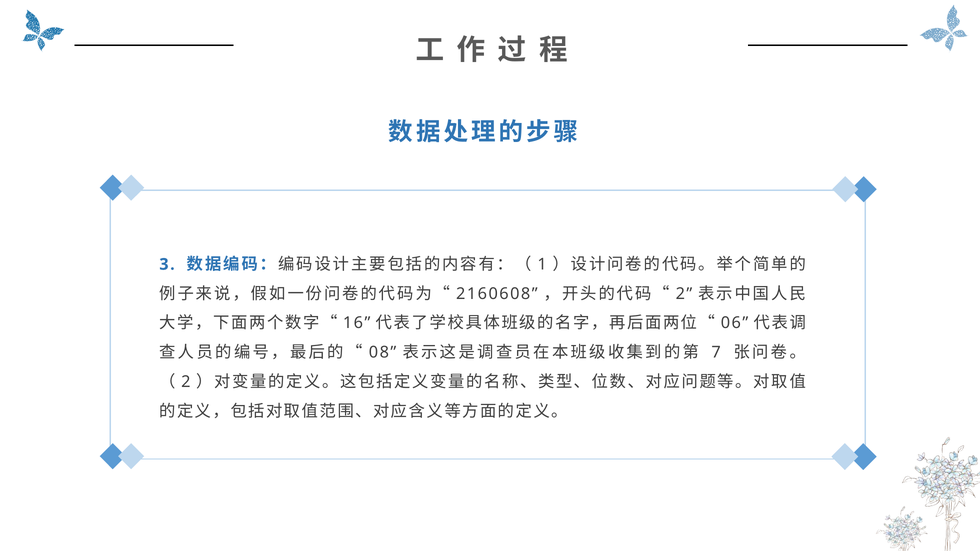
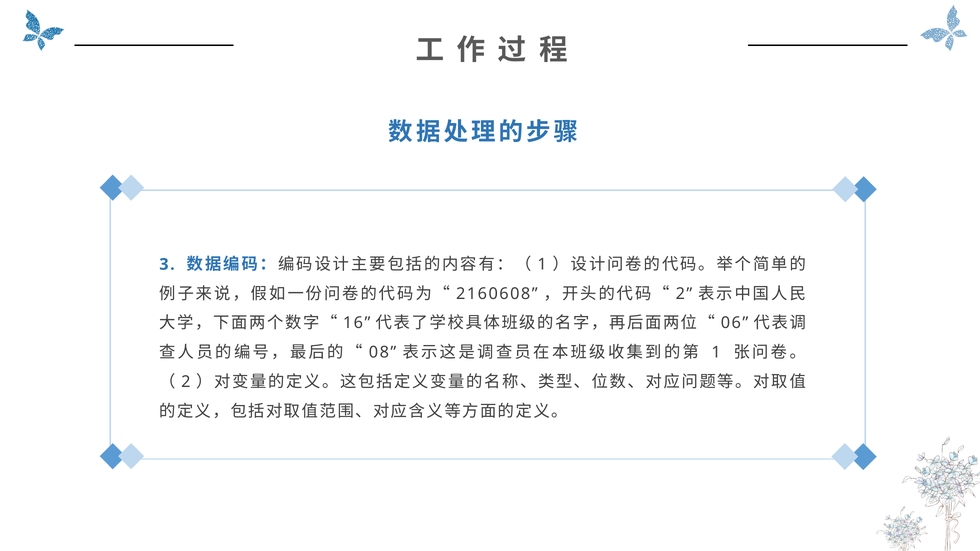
7: 7 -> 1 (716, 353)
